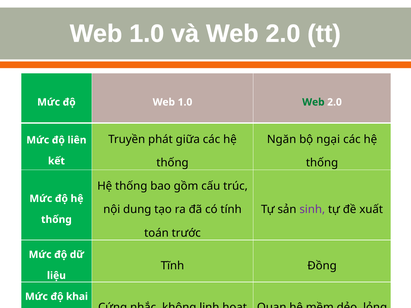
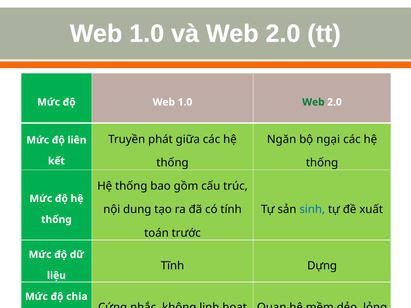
sinh colour: purple -> blue (312, 210)
Đồng: Đồng -> Dựng (322, 266)
khai: khai -> chia (77, 297)
